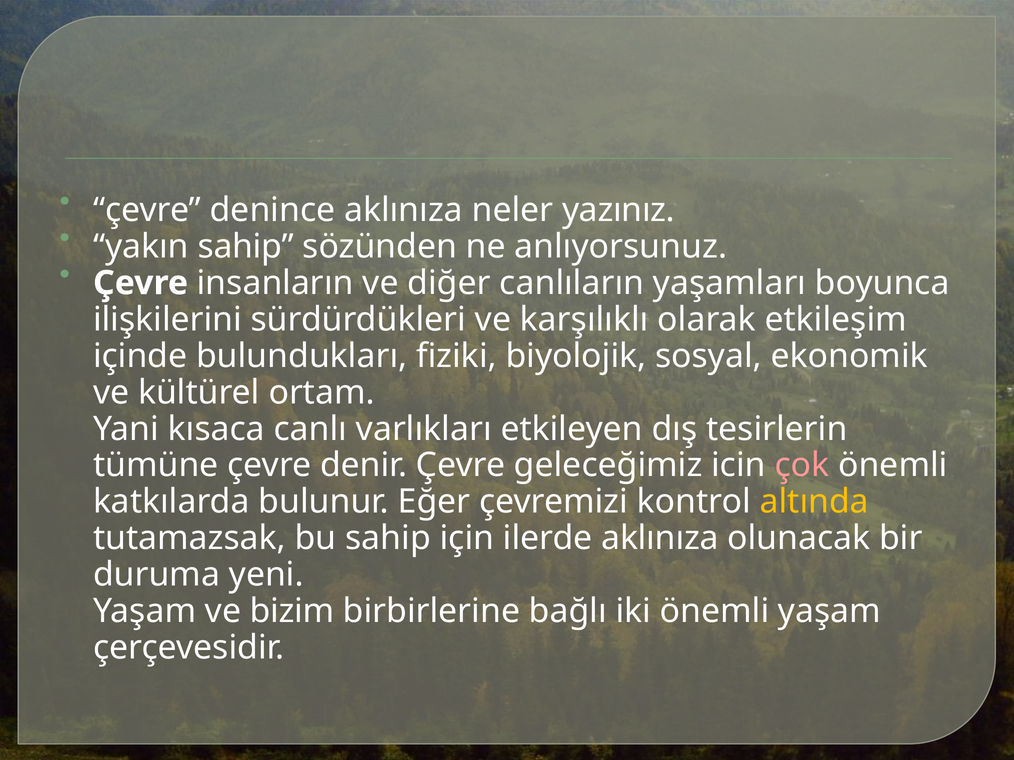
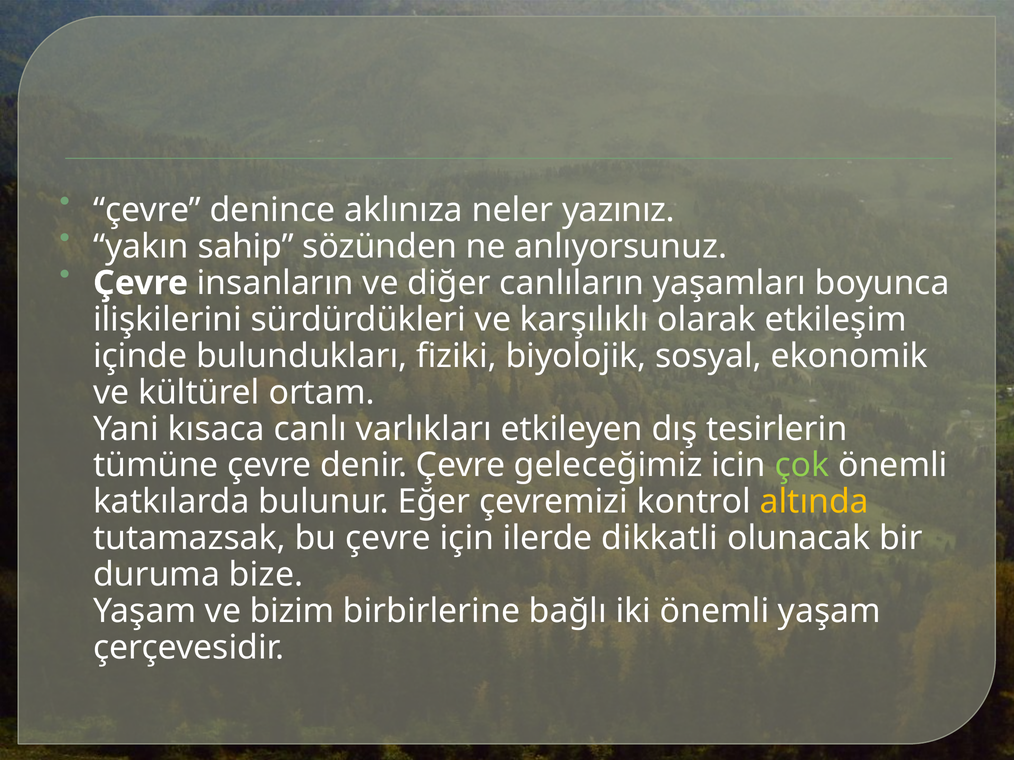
çok colour: pink -> light green (802, 466)
bu sahip: sahip -> çevre (388, 539)
ilerde aklınıza: aklınıza -> dikkatli (660, 539)
yeni: yeni -> bize (266, 575)
